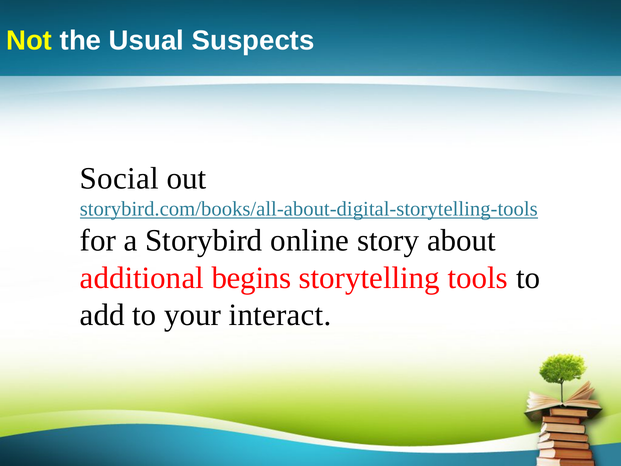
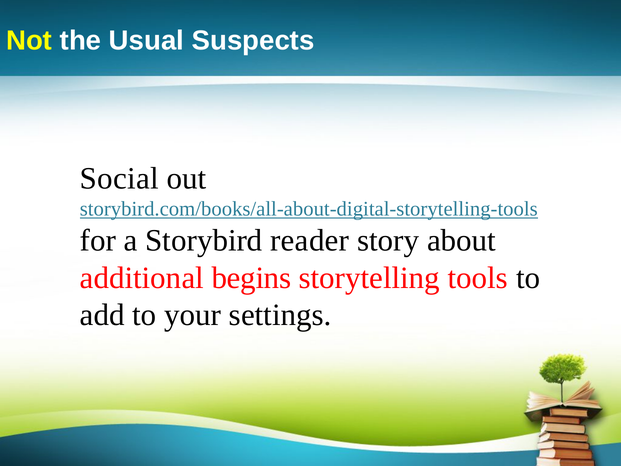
online: online -> reader (310, 240)
interact: interact -> settings (280, 315)
